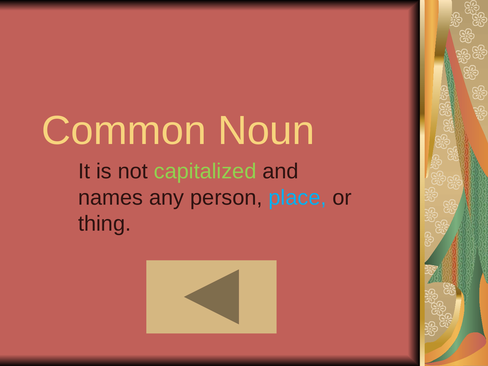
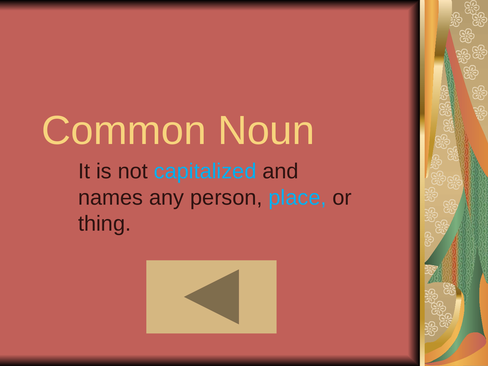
capitalized colour: light green -> light blue (205, 172)
